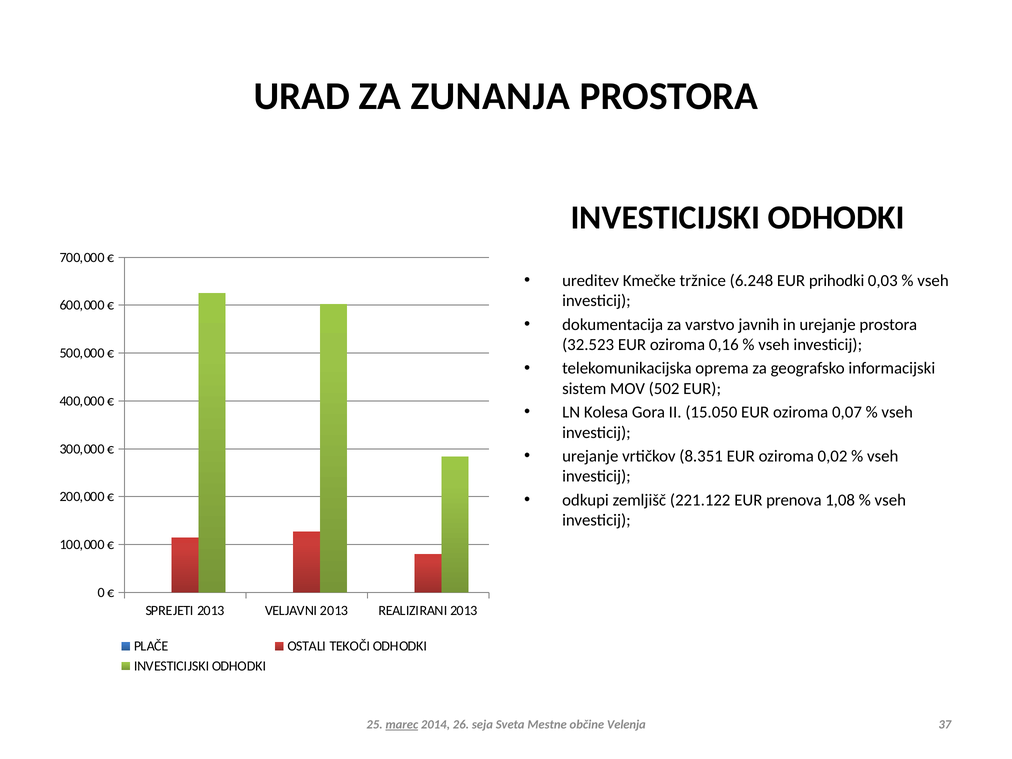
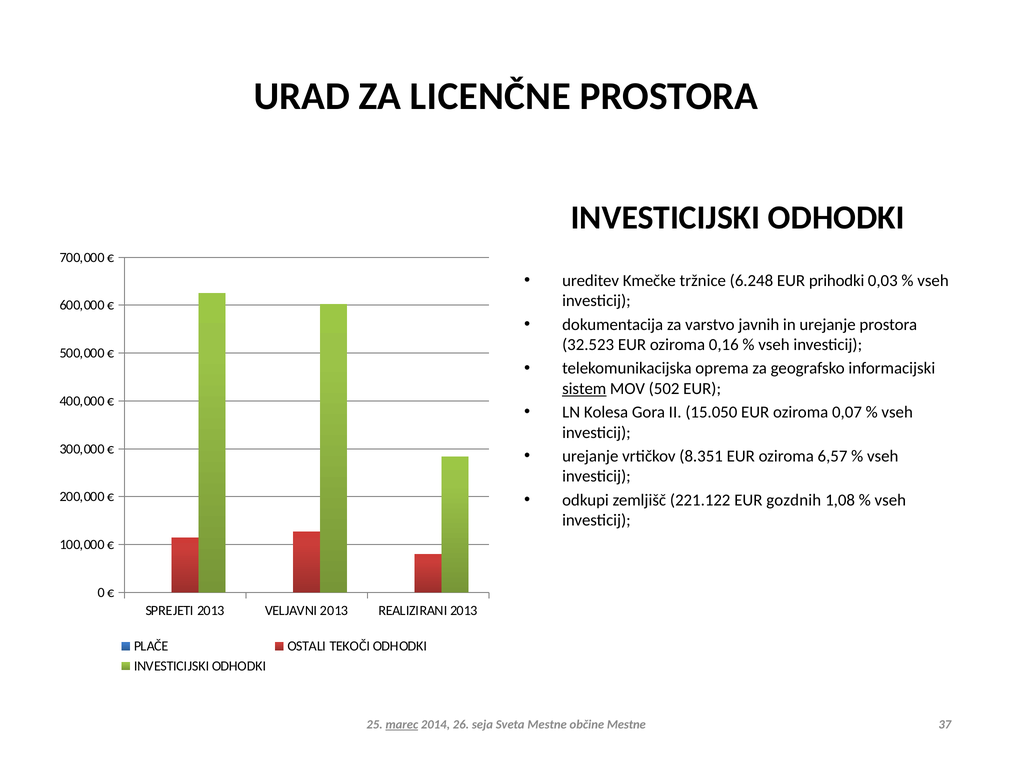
ZUNANJA: ZUNANJA -> LICENČNE (490, 96)
sistem underline: none -> present (584, 389)
0,02: 0,02 -> 6,57 (833, 456)
prenova: prenova -> gozdnih (794, 500)
občine Velenja: Velenja -> Mestne (626, 724)
